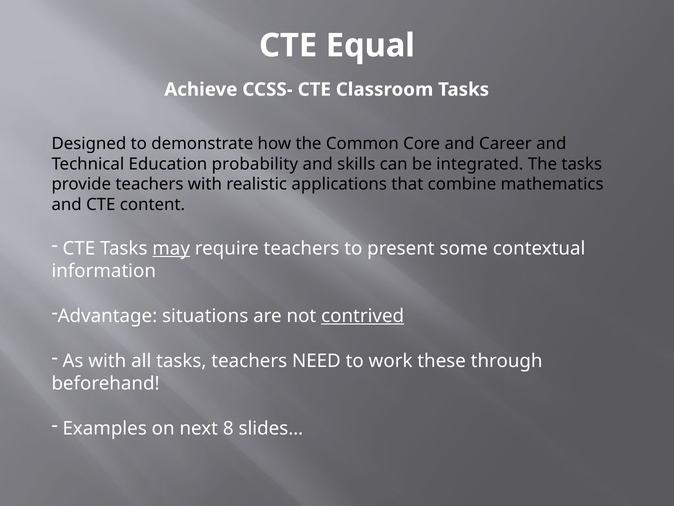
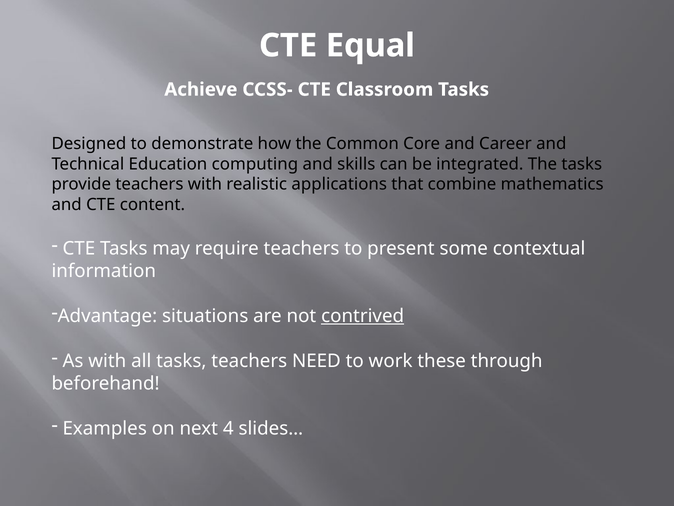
probability: probability -> computing (255, 164)
may underline: present -> none (171, 248)
8: 8 -> 4 (228, 428)
